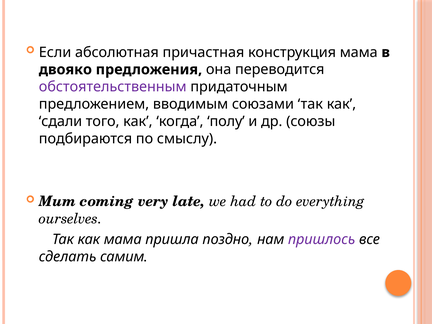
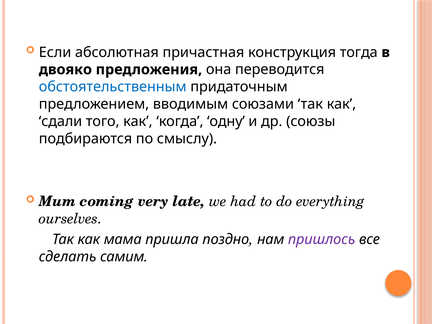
конструкция мама: мама -> тогда (359, 52)
обстоятельственным colour: purple -> blue (113, 87)
полу: полу -> одну (226, 121)
